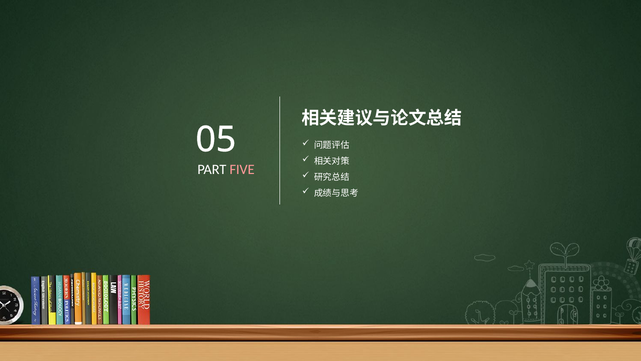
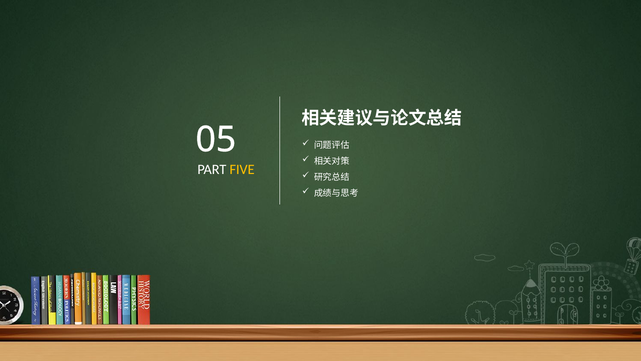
FIVE colour: pink -> yellow (242, 169)
